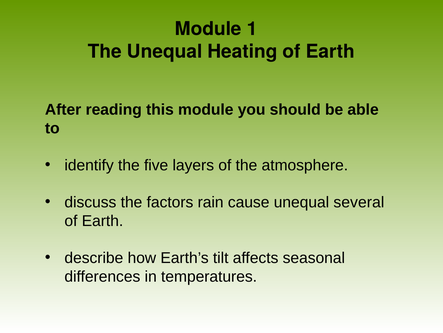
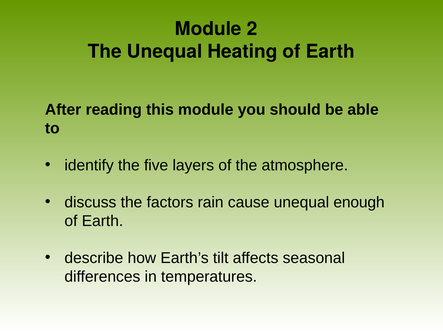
1: 1 -> 2 (252, 29)
several: several -> enough (359, 202)
